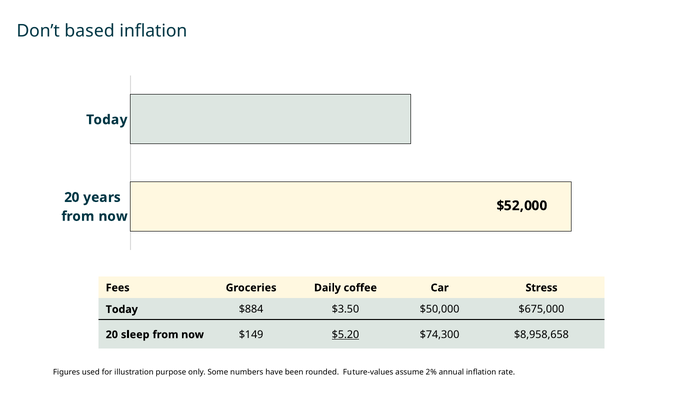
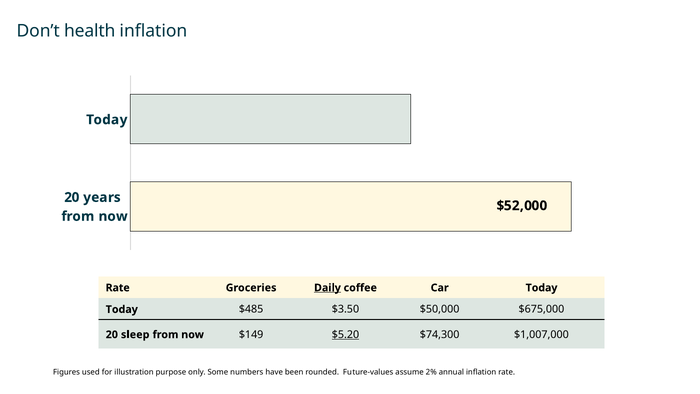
based: based -> health (90, 31)
Fees: Fees -> Rate (118, 288)
Daily underline: none -> present (327, 288)
Car Stress: Stress -> Today (542, 288)
$884: $884 -> $485 (251, 309)
$8,958,658: $8,958,658 -> $1,007,000 (541, 334)
